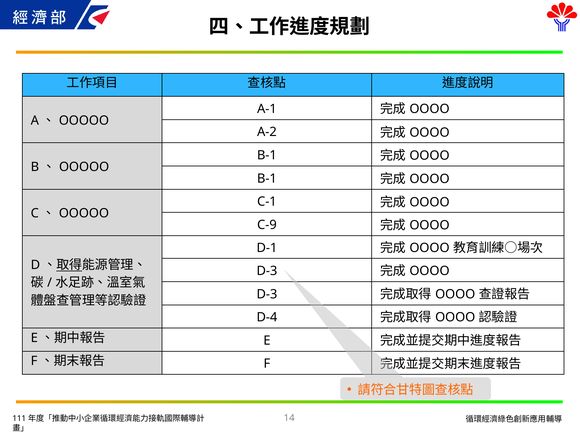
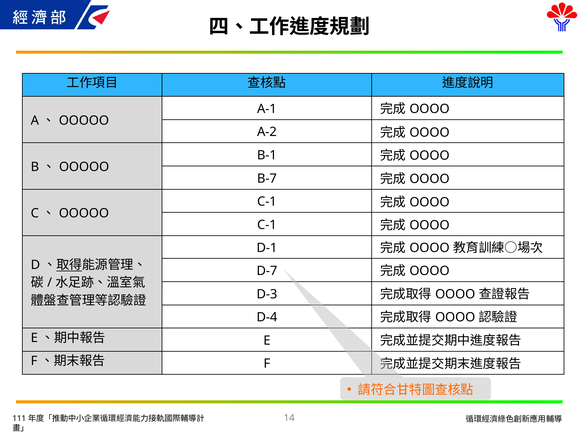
B-1: B-1 -> B-7 (267, 178)
C-9: C-9 -> C-1 (267, 225)
D-3: D-3 -> D-7 (267, 271)
